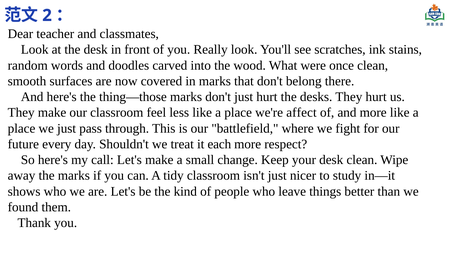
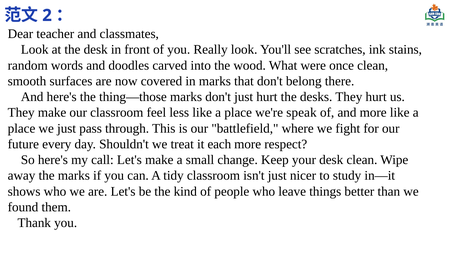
affect: affect -> speak (301, 113)
